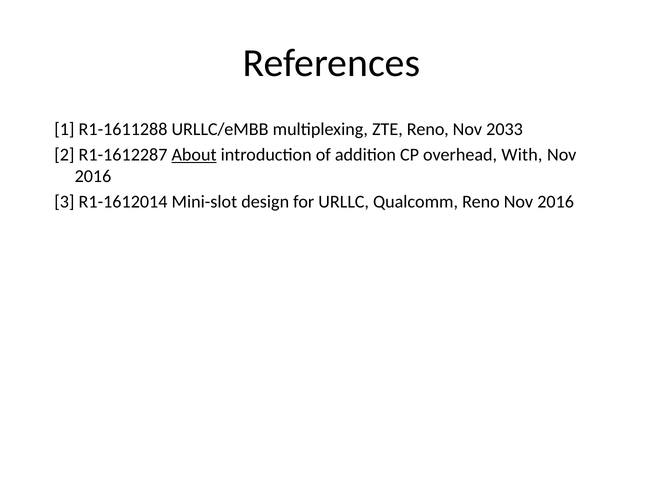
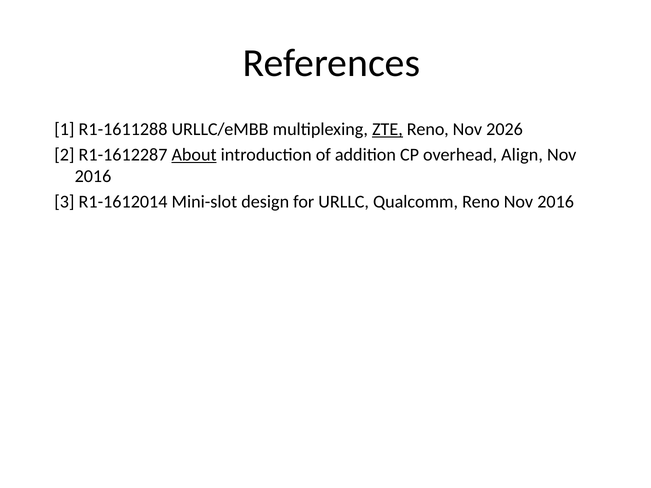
ZTE underline: none -> present (387, 129)
2033: 2033 -> 2026 (505, 129)
With: With -> Align (522, 155)
